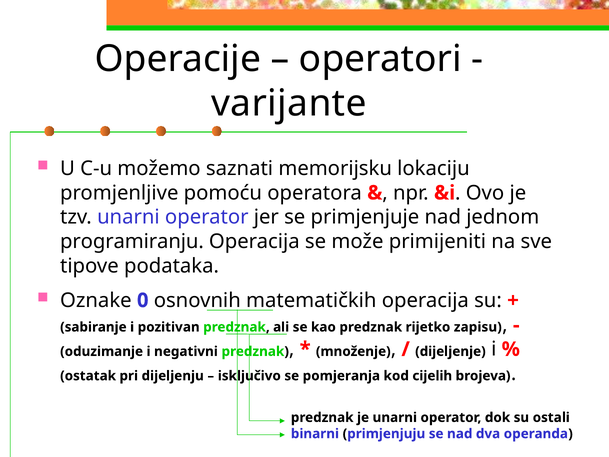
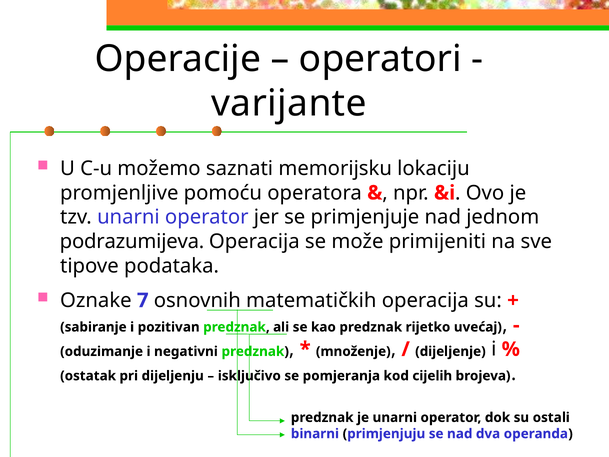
programiranju: programiranju -> podrazumijeva (132, 241)
0: 0 -> 7 (143, 300)
zapisu: zapisu -> uvećaj (478, 327)
